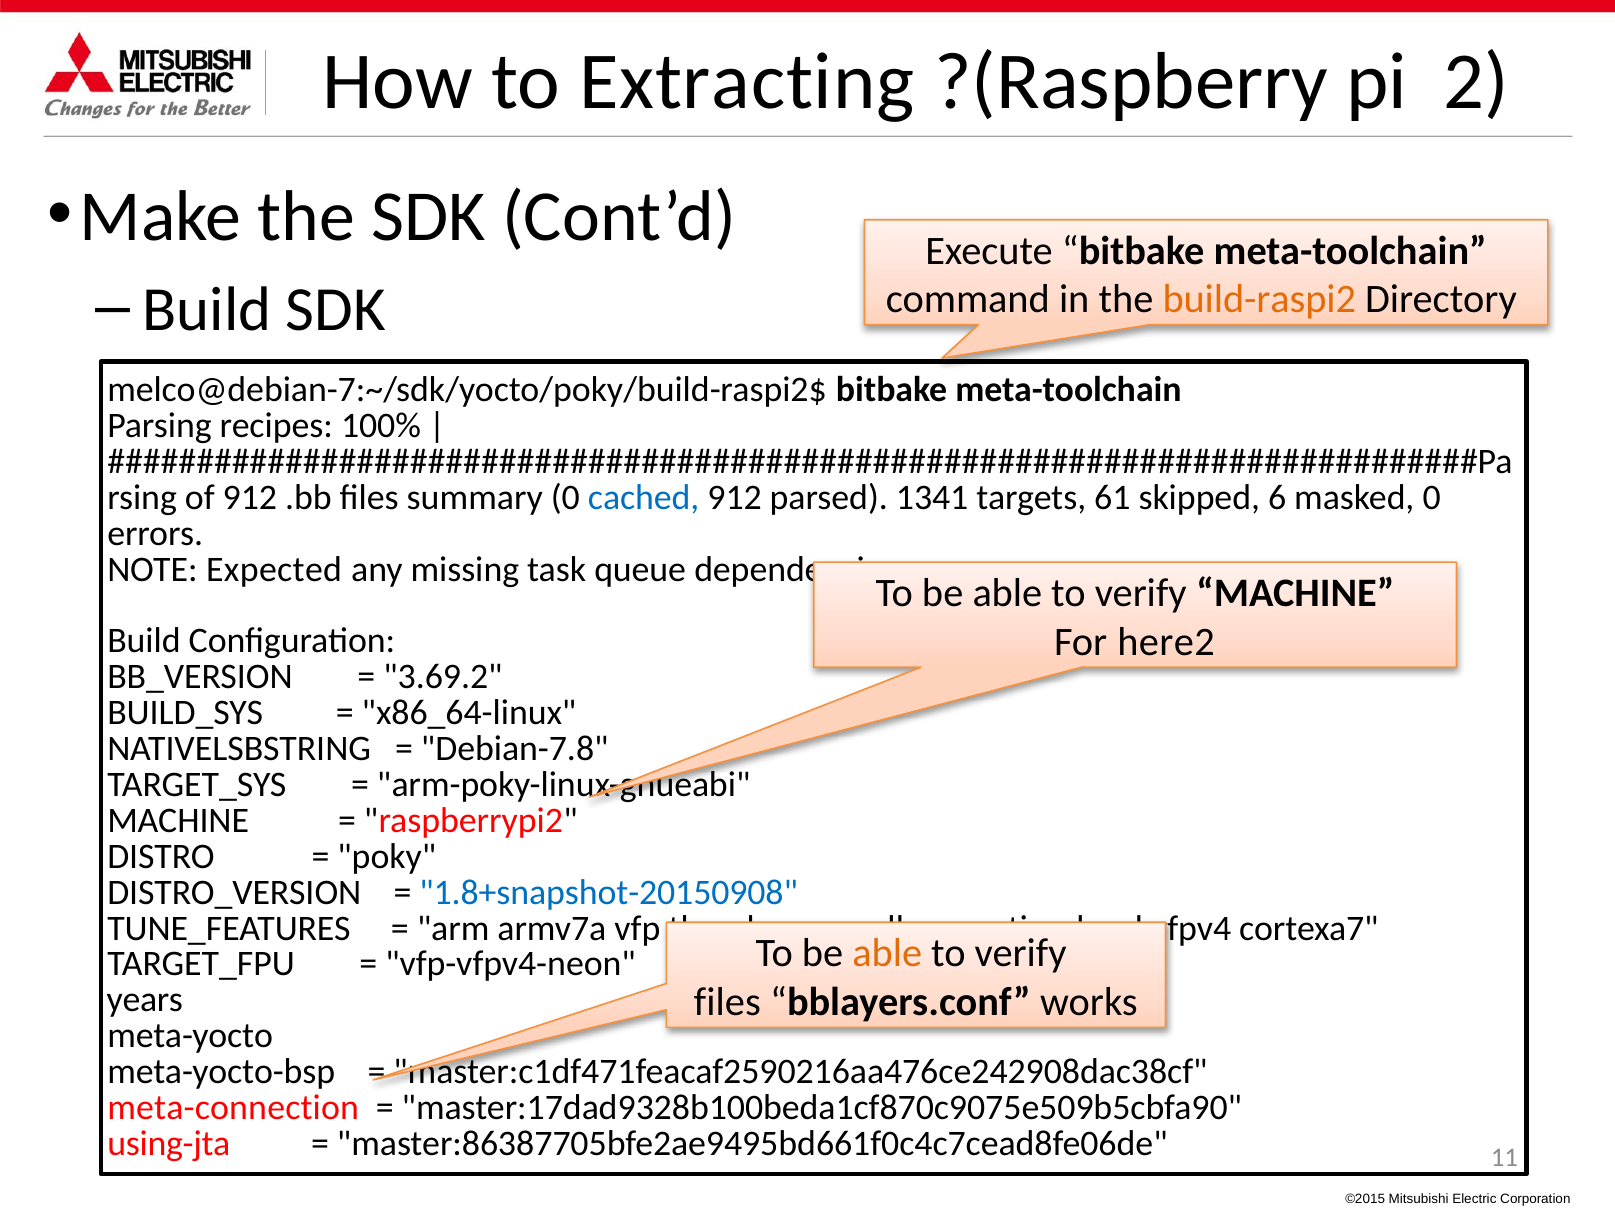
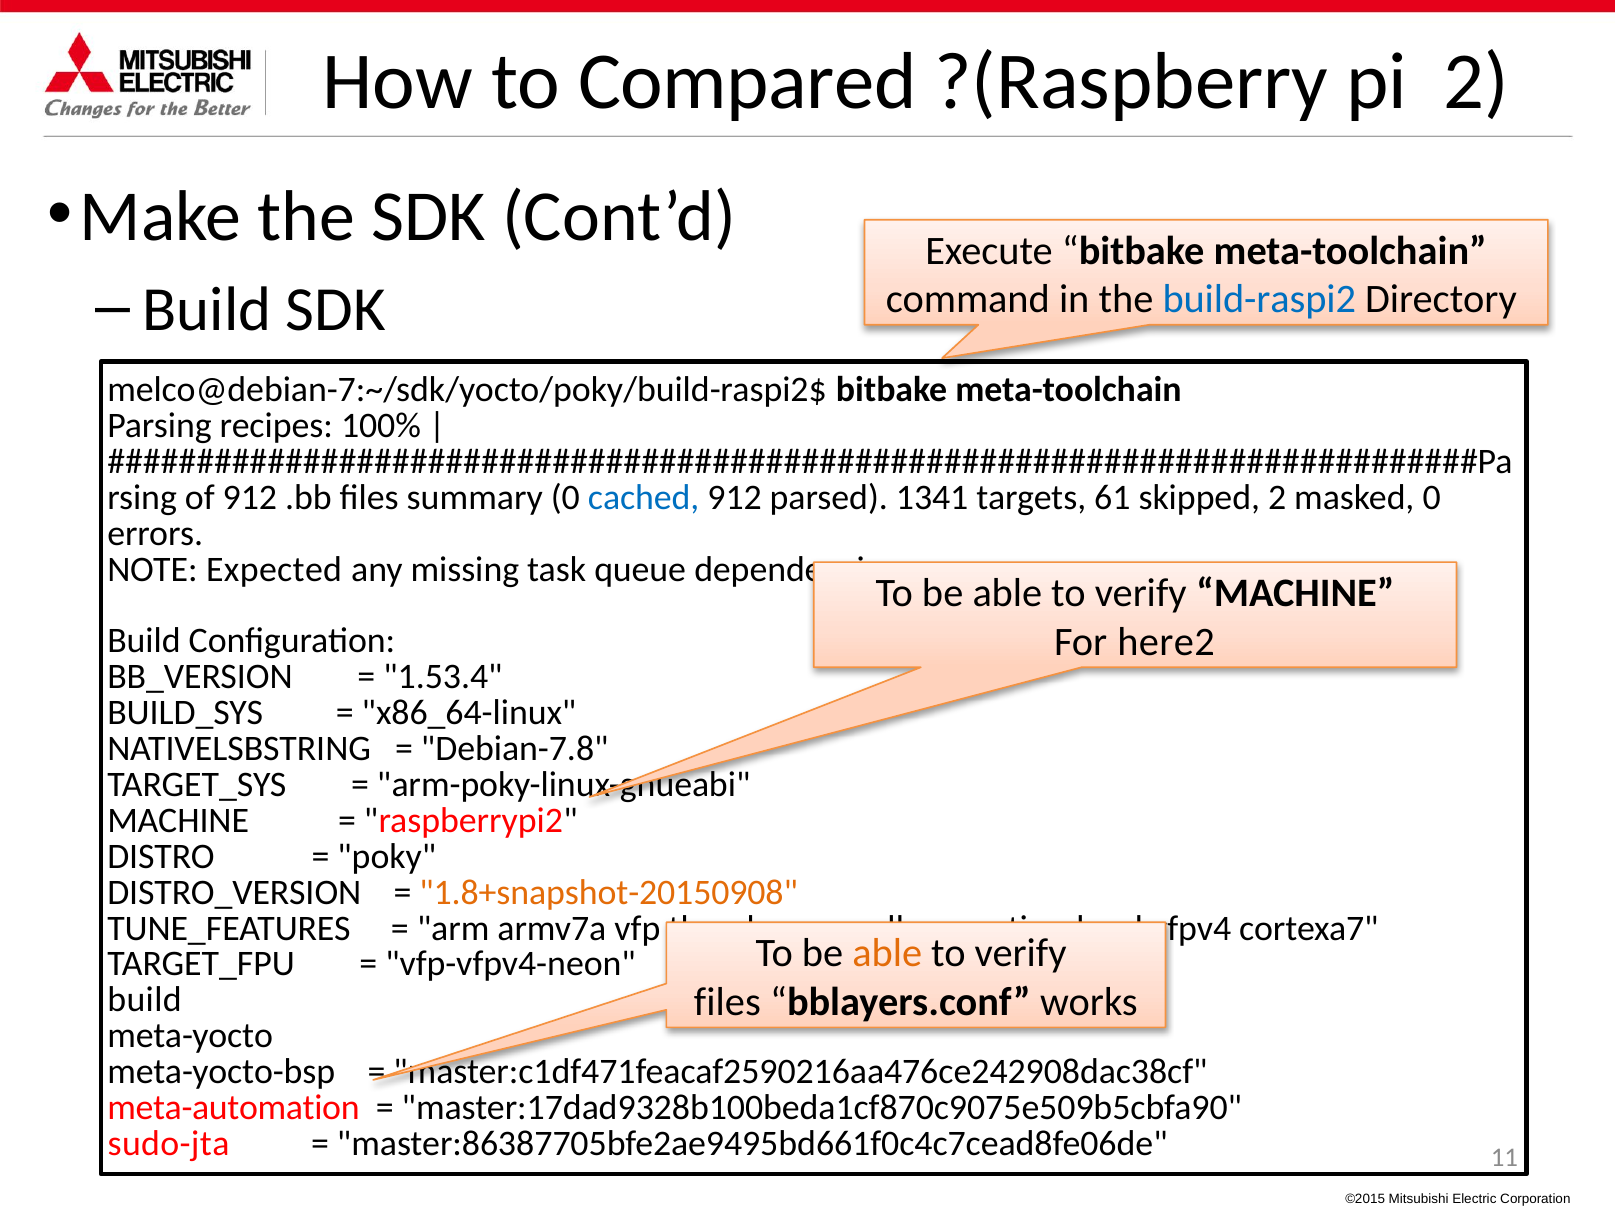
Extracting: Extracting -> Compared (747, 82)
build-raspi2 colour: orange -> blue (1259, 299)
skipped 6: 6 -> 2 (1277, 497)
3.69.2: 3.69.2 -> 1.53.4 (443, 677)
1.8+snapshot-20150908 colour: blue -> orange (609, 892)
years: years -> build (144, 999)
meta-connection: meta-connection -> meta-automation (233, 1107)
using-jta: using-jta -> sudo-jta (169, 1143)
